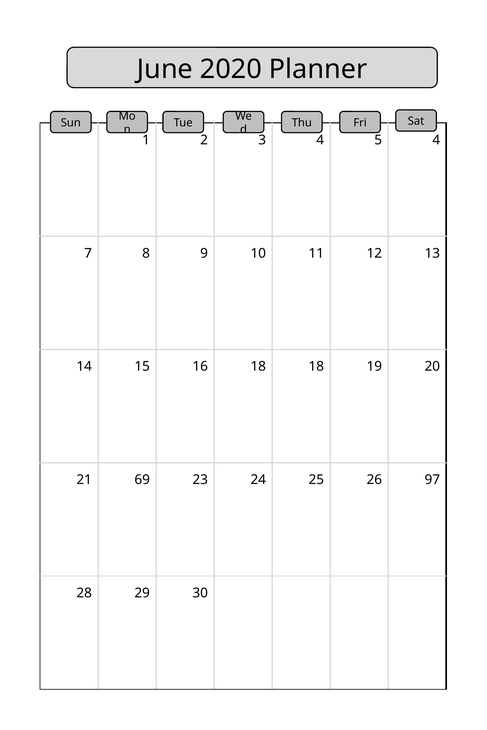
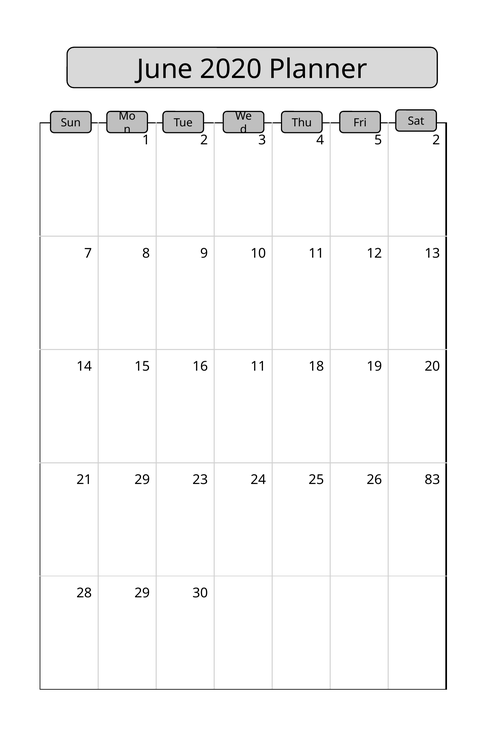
5 4: 4 -> 2 (436, 140)
16 18: 18 -> 11 (258, 367)
21 69: 69 -> 29 (142, 480)
97: 97 -> 83 (432, 480)
